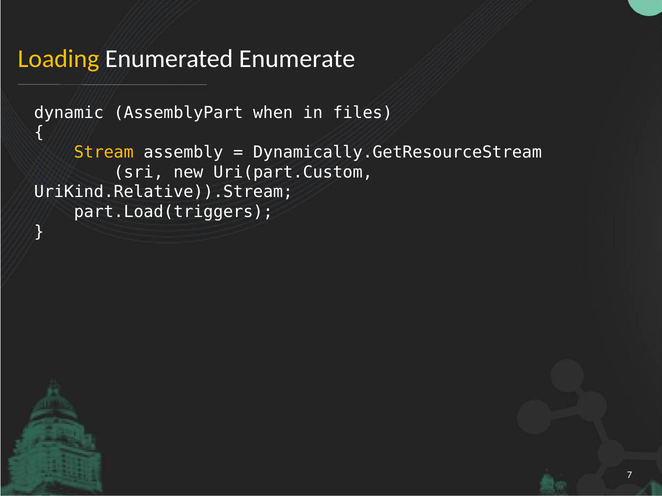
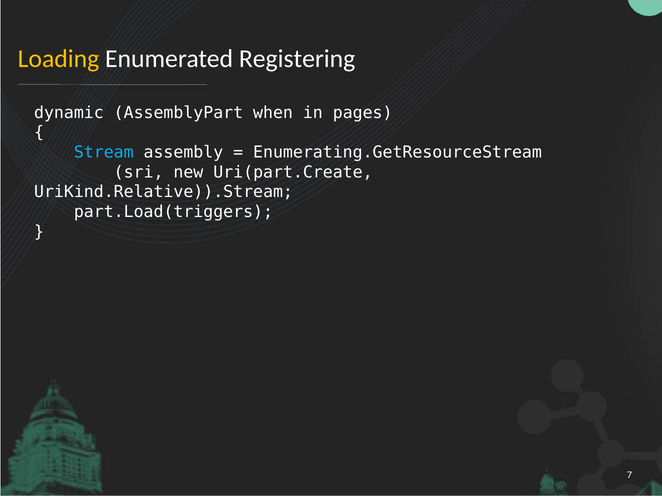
Enumerate: Enumerate -> Registering (297, 59)
files: files -> pages (363, 113)
Stream colour: yellow -> light blue (104, 152)
Dynamically.GetResourceStream: Dynamically.GetResourceStream -> Enumerating.GetResourceStream (398, 152)
Uri(part.Custom: Uri(part.Custom -> Uri(part.Create (293, 172)
